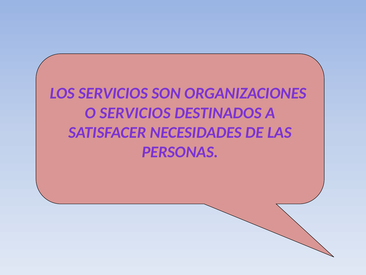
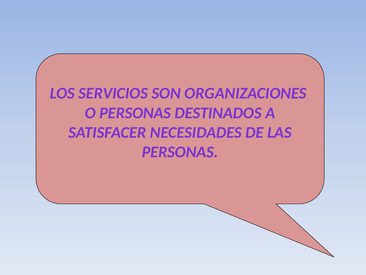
O SERVICIOS: SERVICIOS -> PERSONAS (135, 113)
